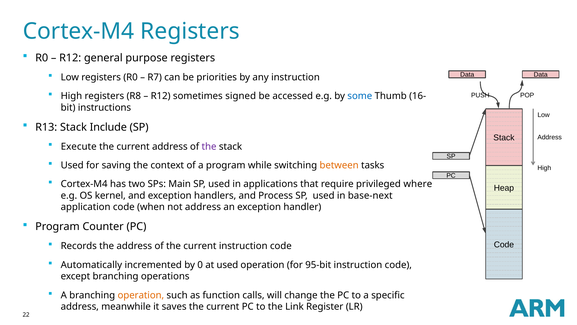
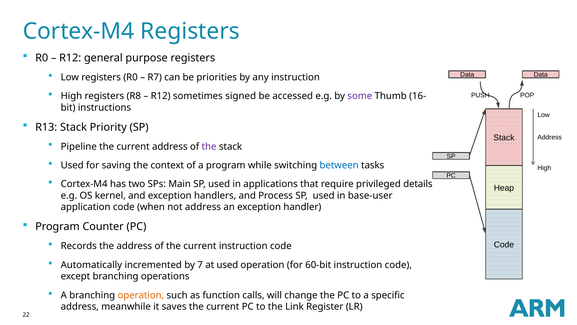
some colour: blue -> purple (360, 96)
Include: Include -> Priority (108, 127)
Execute: Execute -> Pipeline (79, 146)
between colour: orange -> blue (339, 165)
where: where -> details (418, 184)
base-next: base-next -> base-user (370, 195)
0: 0 -> 7 (200, 265)
95-bit: 95-bit -> 60-bit (318, 265)
